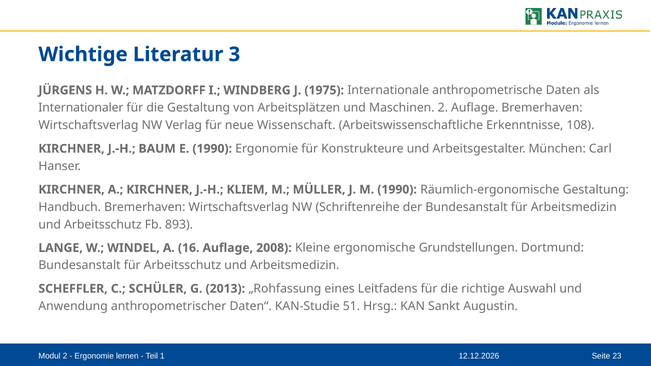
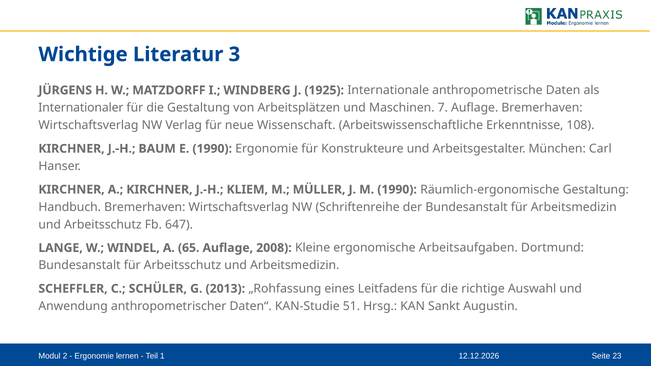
1975: 1975 -> 1925 (324, 90)
Maschinen 2: 2 -> 7 (443, 108)
893: 893 -> 647 (179, 225)
16: 16 -> 65 (189, 248)
Grundstellungen: Grundstellungen -> Arbeitsaufgaben (468, 248)
